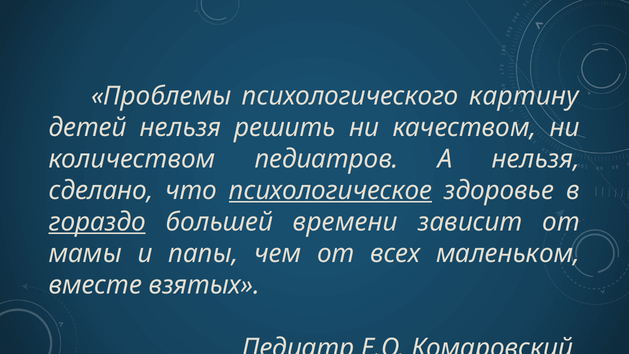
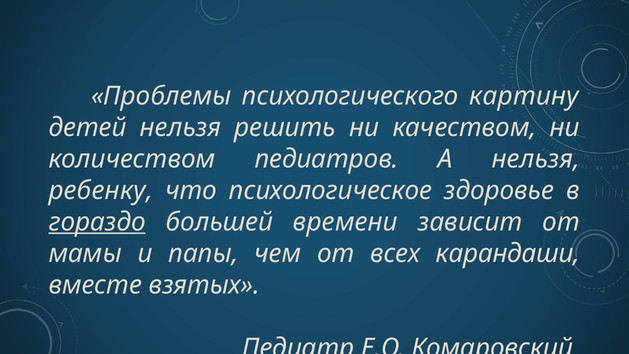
сделано: сделано -> ребенку (101, 190)
психологическое underline: present -> none (331, 190)
маленьком: маленьком -> карандаши (508, 253)
